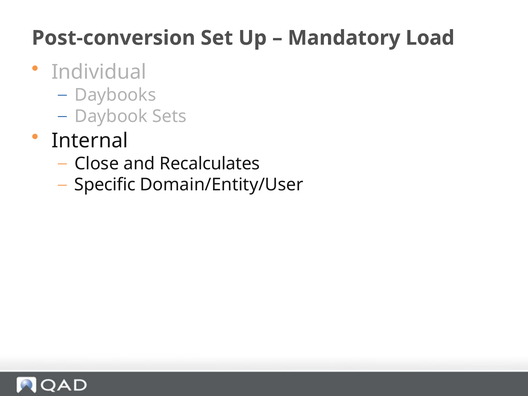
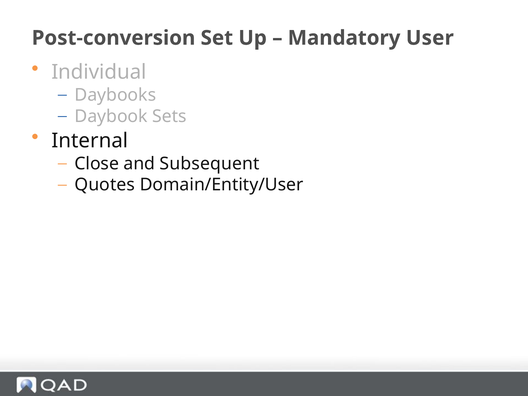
Load: Load -> User (430, 38)
Recalculates: Recalculates -> Subsequent (210, 164)
Specific: Specific -> Quotes (105, 185)
